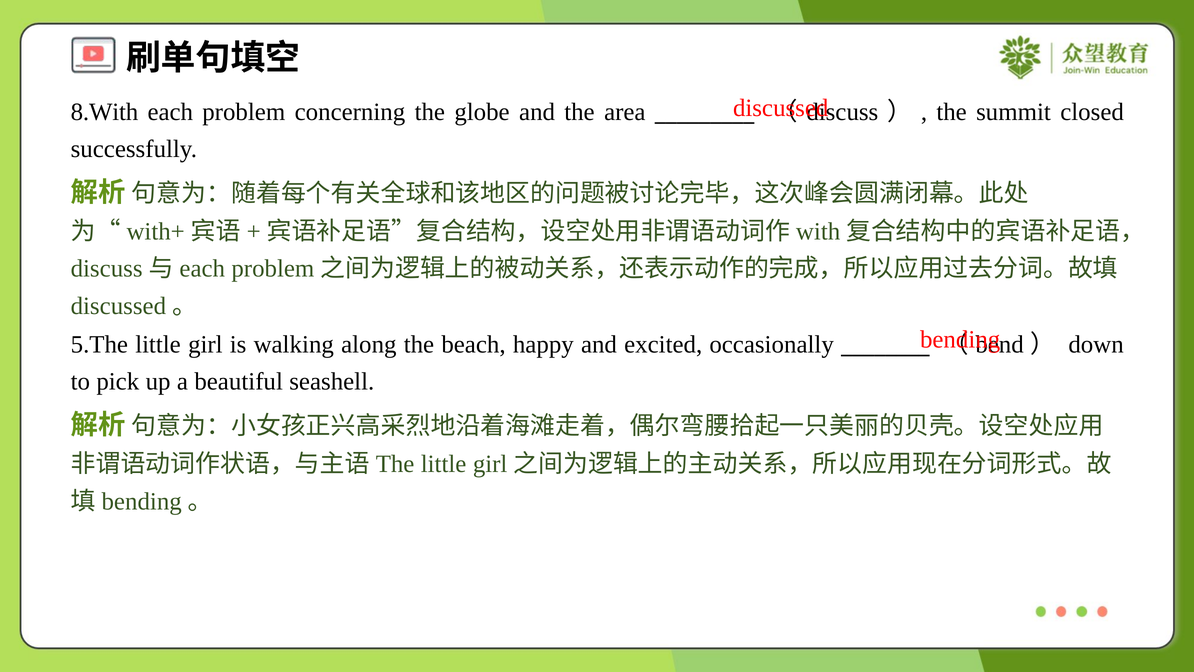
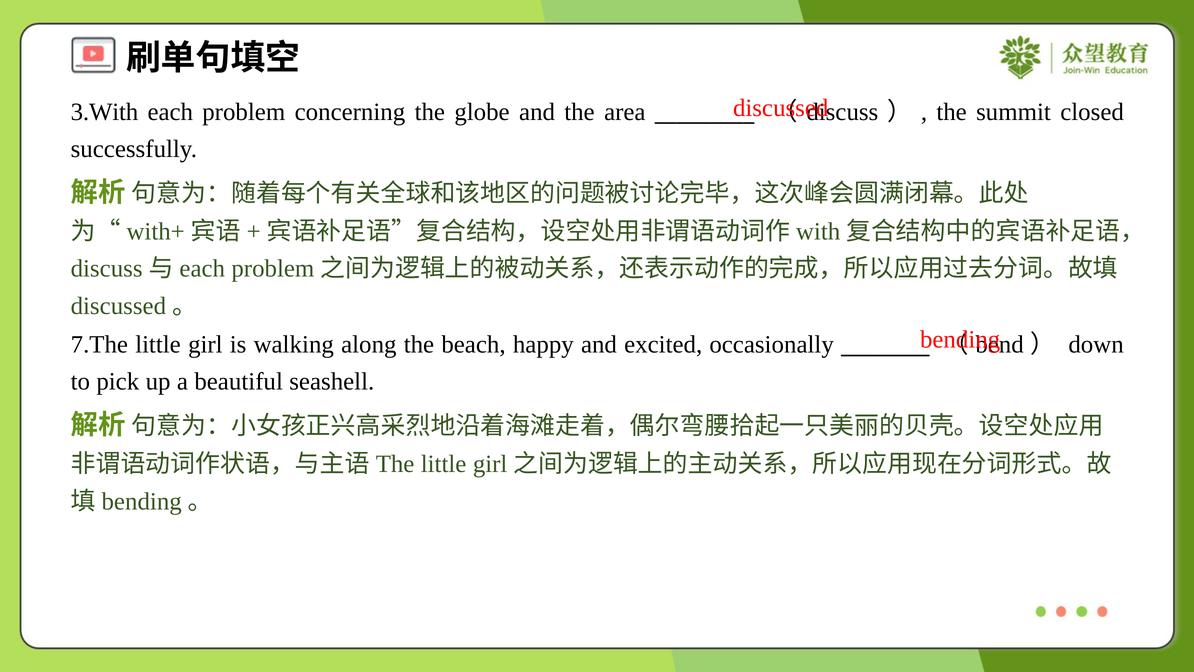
8.With: 8.With -> 3.With (104, 112)
5.The: 5.The -> 7.The (99, 344)
